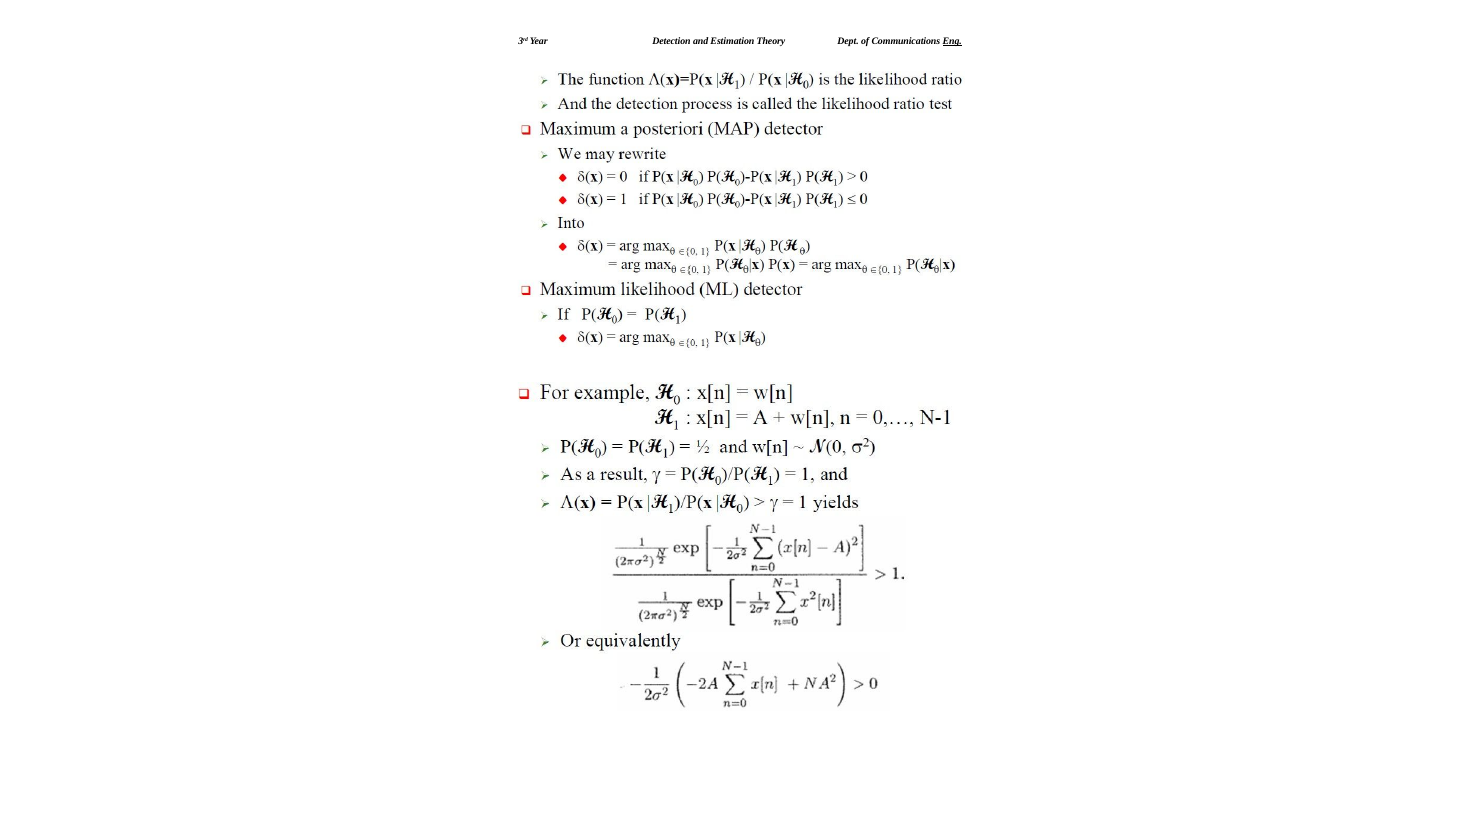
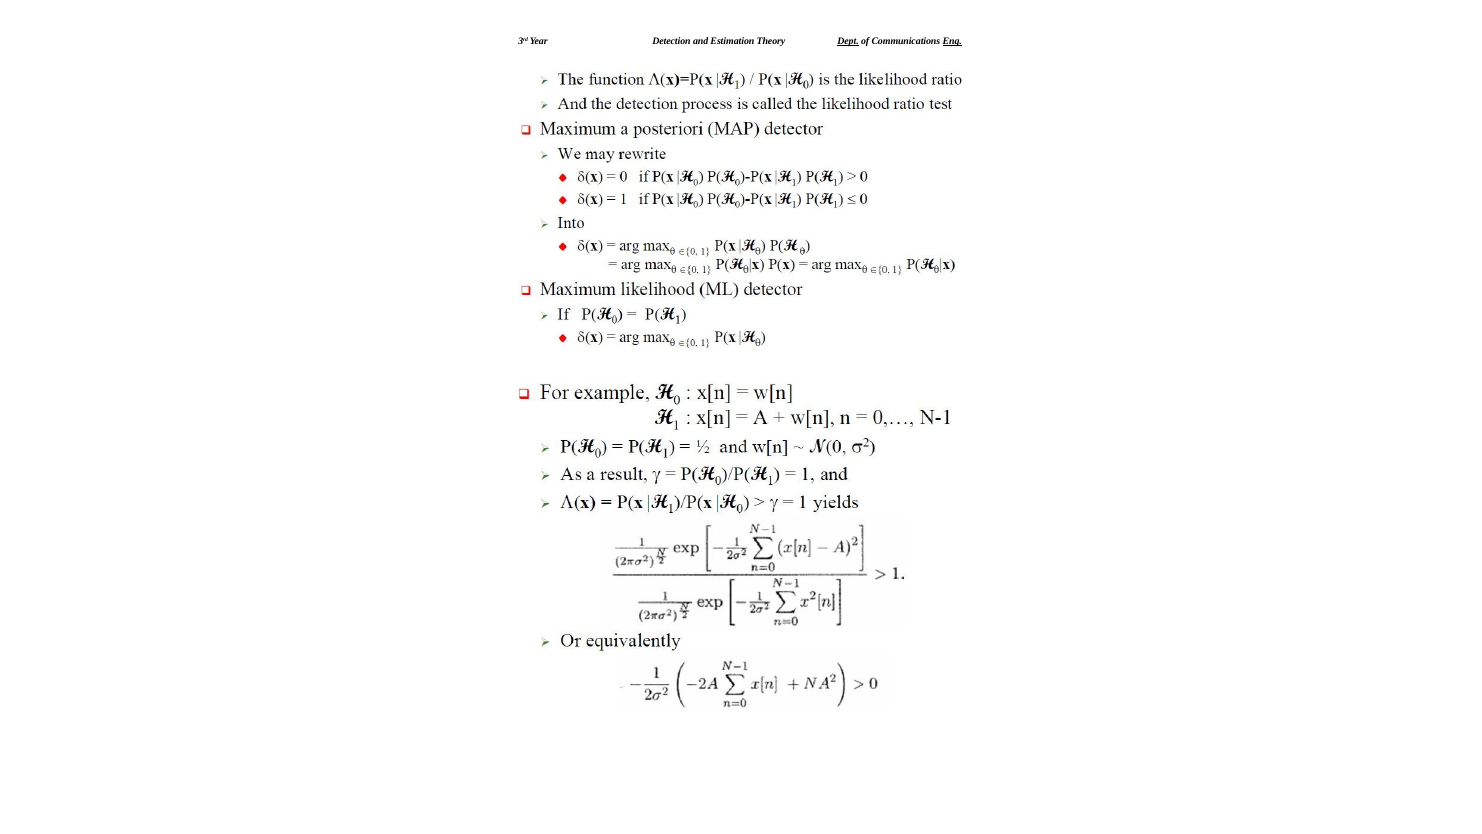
Dept underline: none -> present (848, 41)
